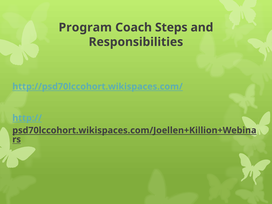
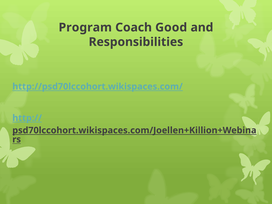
Steps: Steps -> Good (171, 27)
